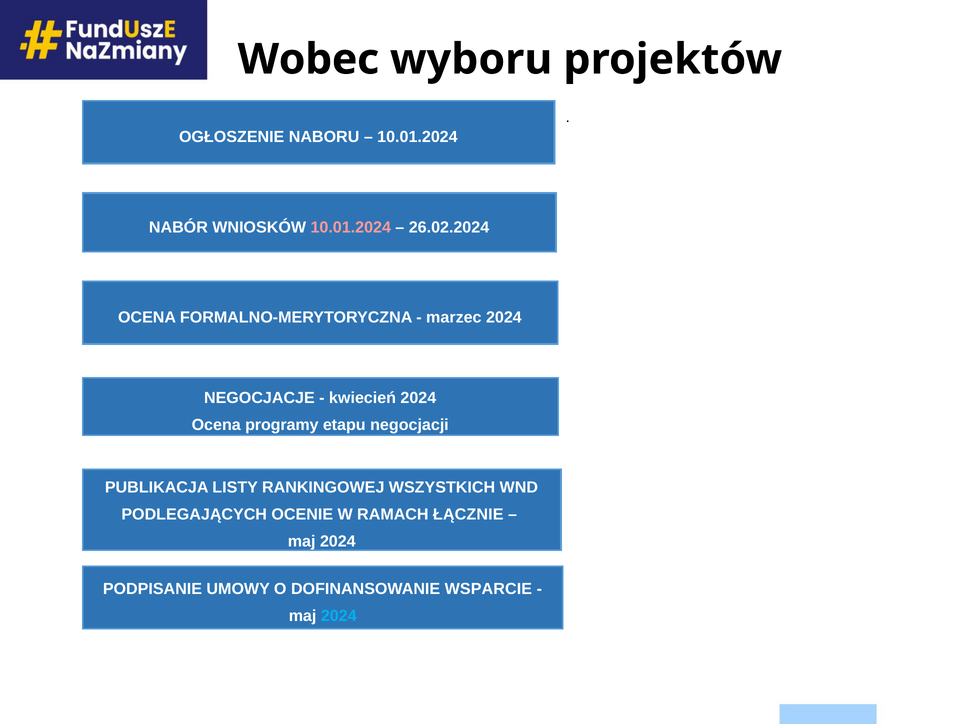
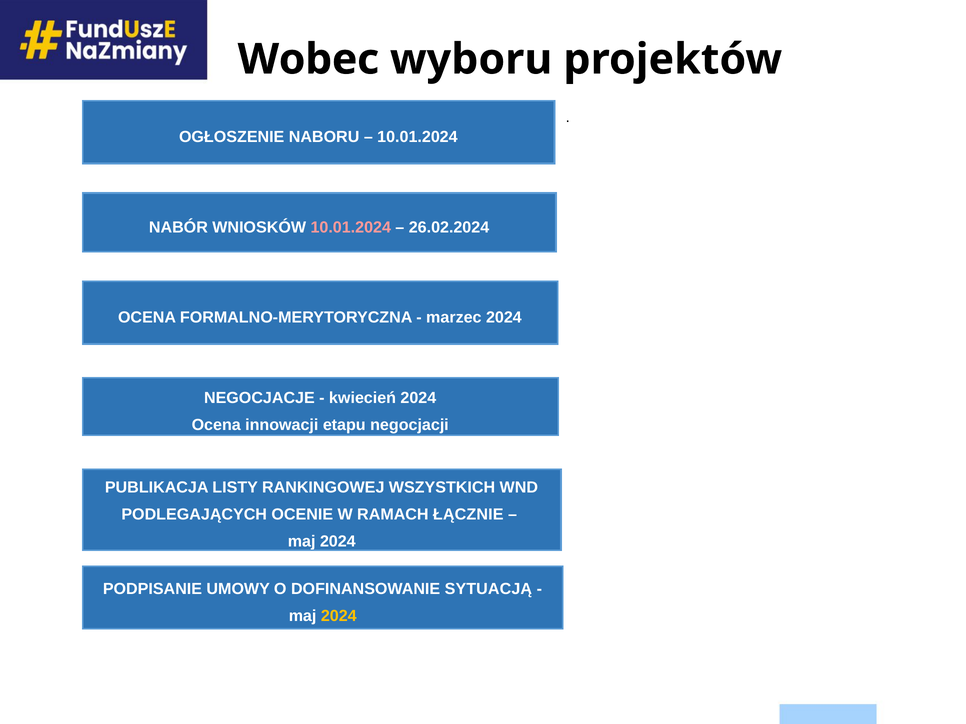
programy: programy -> innowacji (282, 425)
WSPARCIE: WSPARCIE -> SYTUACJĄ (488, 589)
2024 colour: light blue -> yellow (339, 616)
